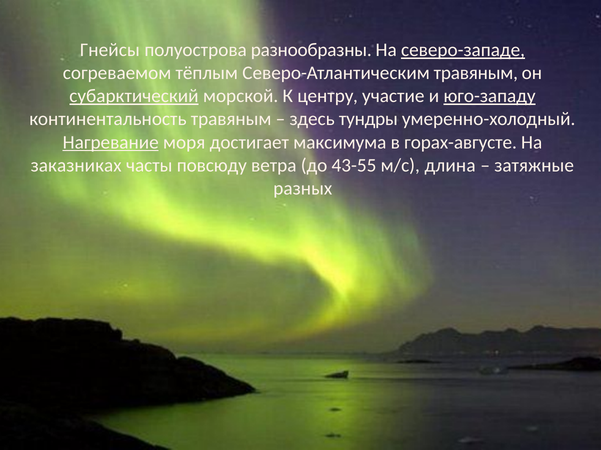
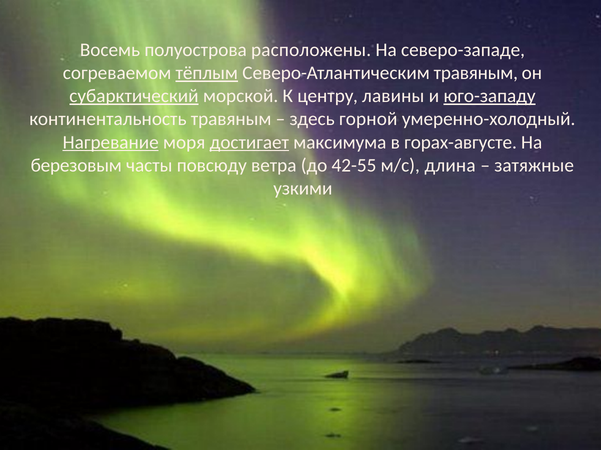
Гнейсы: Гнейсы -> Восемь (110, 50)
разнообразны: разнообразны -> расположены (311, 50)
северо-западе underline: present -> none (463, 50)
тёплым underline: none -> present (207, 73)
участие: участие -> лавины (393, 96)
тундры: тундры -> горной (368, 119)
достигает underline: none -> present (249, 142)
заказниках: заказниках -> березовым (76, 166)
43-55: 43-55 -> 42-55 (354, 166)
разных: разных -> узкими (303, 189)
